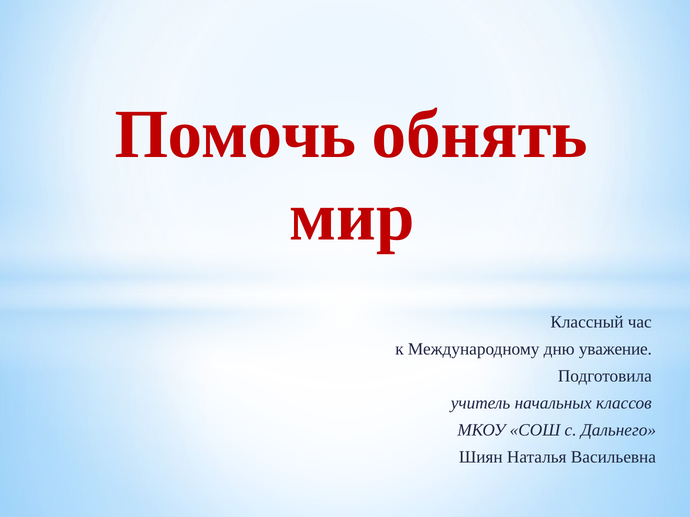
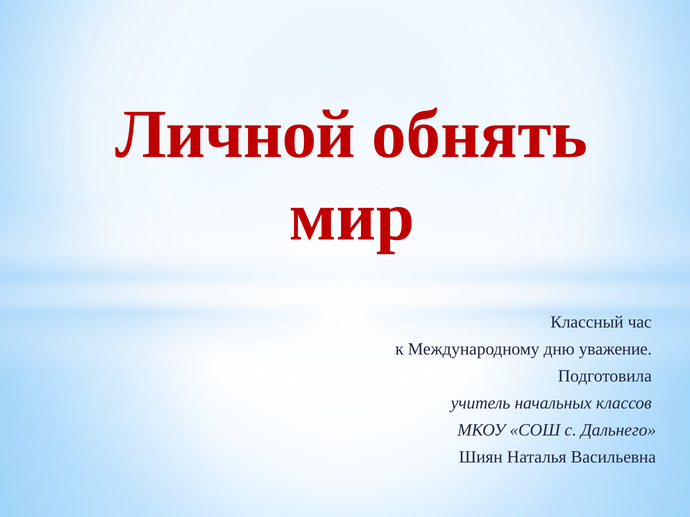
Помочь: Помочь -> Личной (235, 135)
